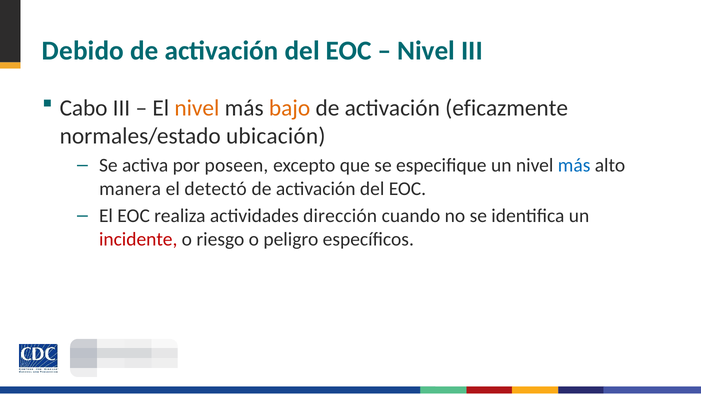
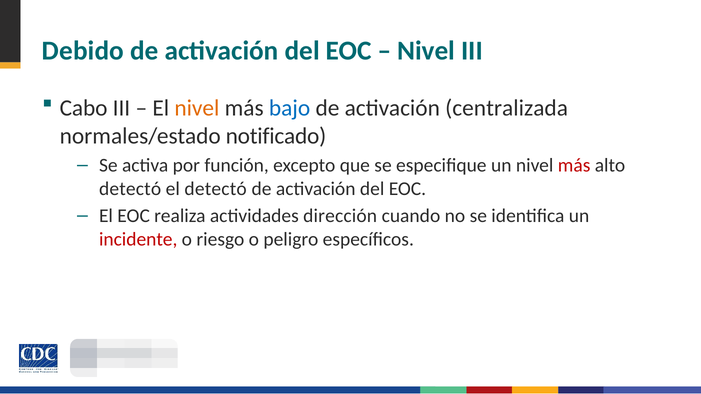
bajo colour: orange -> blue (290, 108)
eficazmente: eficazmente -> centralizada (507, 108)
ubicación: ubicación -> notificado (276, 136)
poseen: poseen -> función (237, 165)
más colour: blue -> red (574, 165)
manera: manera -> detectó (130, 189)
